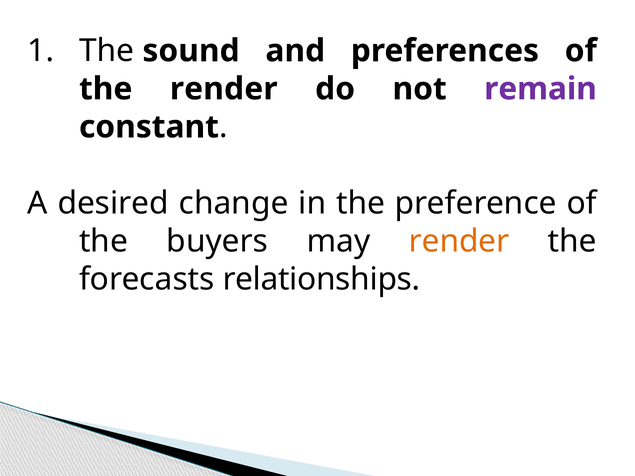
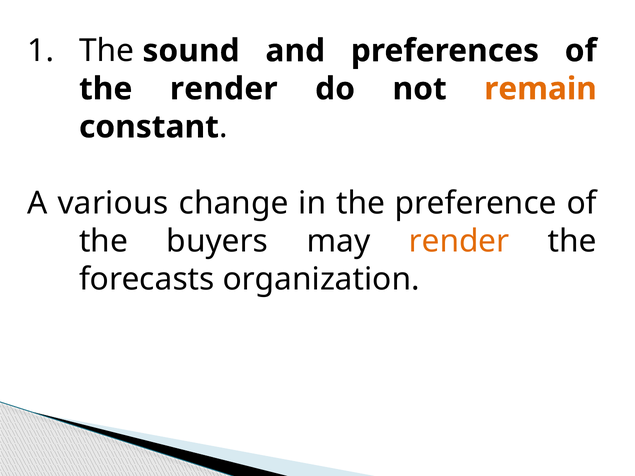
remain colour: purple -> orange (541, 89)
desired: desired -> various (113, 203)
relationships: relationships -> organization (321, 279)
